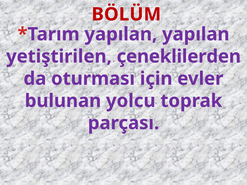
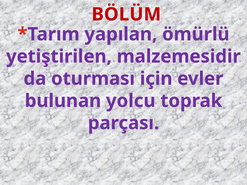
yapılan yapılan: yapılan -> ömürlü (196, 34)
çeneklilerden: çeneklilerden -> malzemesidir (179, 57)
